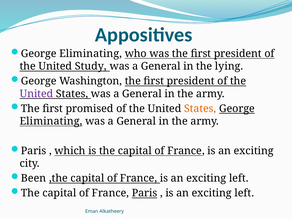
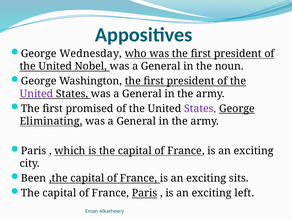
Eliminating: Eliminating -> Wednesday (91, 54)
Study: Study -> Nobel (91, 66)
lying: lying -> noun (229, 66)
States colour: orange -> purple (200, 109)
left: left -> sits (239, 178)
